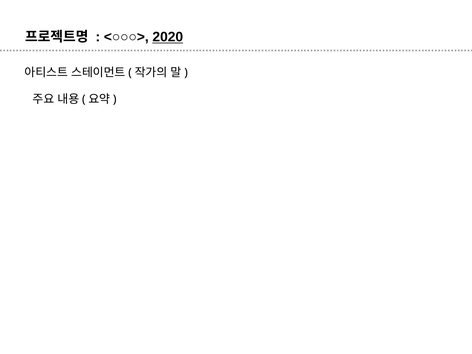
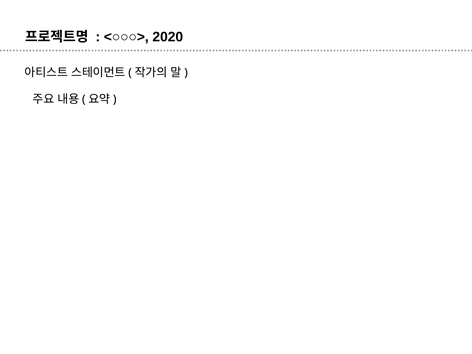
2020 underline: present -> none (168, 37)
